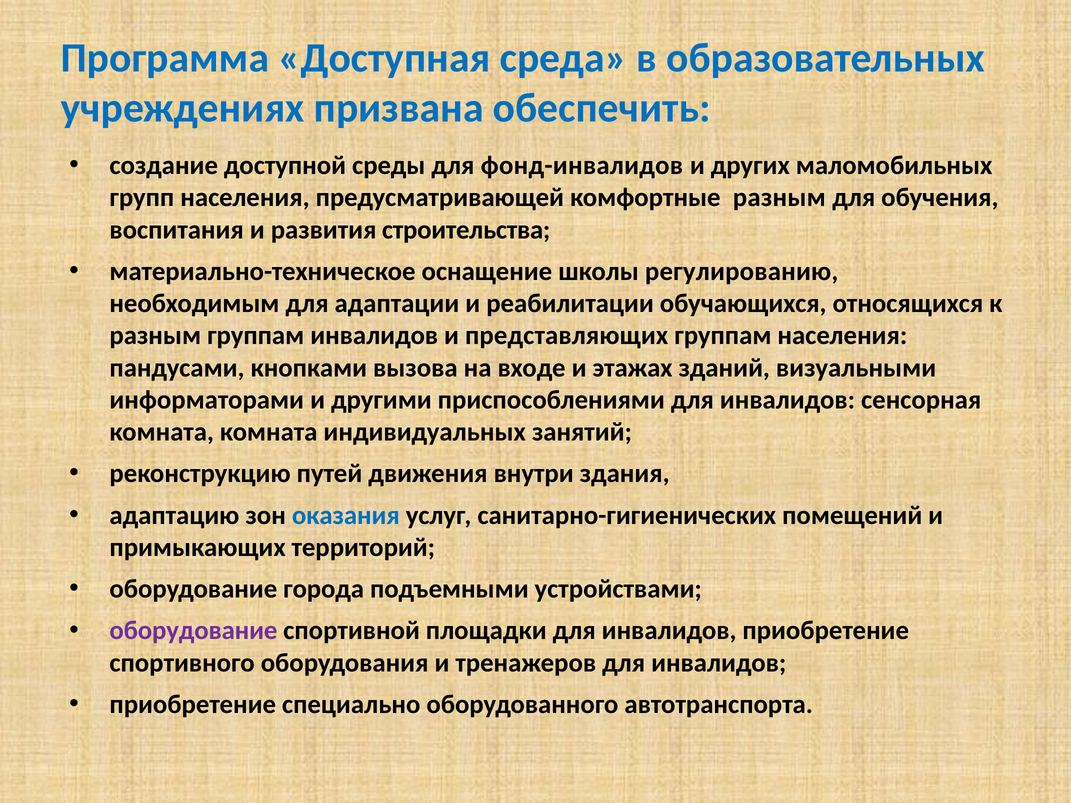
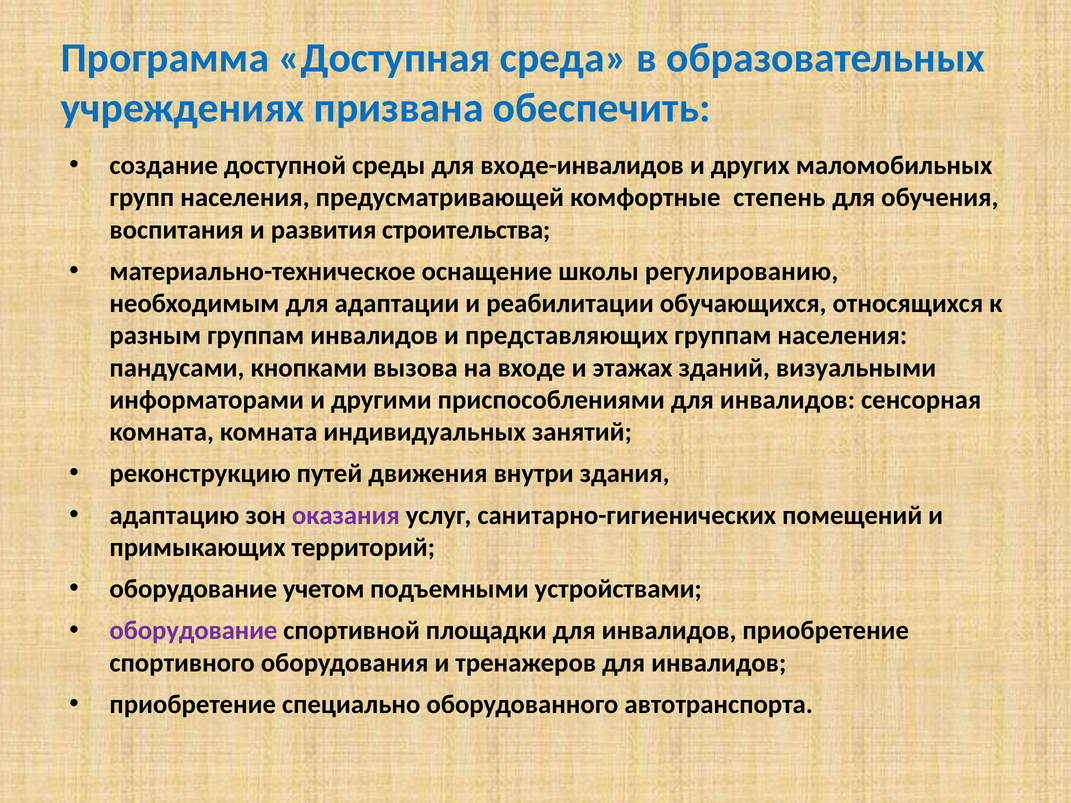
фонд-инвалидов: фонд-инвалидов -> входе-инвалидов (582, 166)
комфортные разным: разным -> степень (779, 198)
оказания colour: blue -> purple (346, 515)
города: города -> учетом (324, 589)
